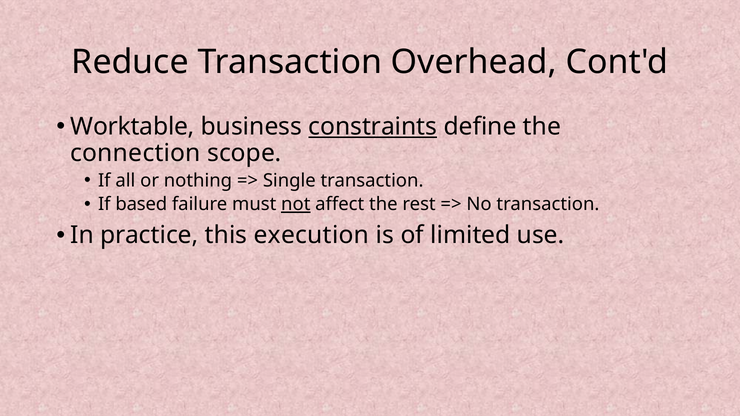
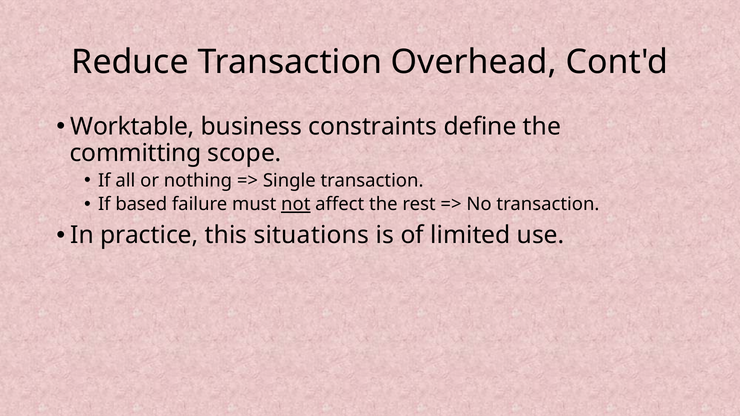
constraints underline: present -> none (373, 127)
connection: connection -> committing (136, 153)
execution: execution -> situations (311, 235)
